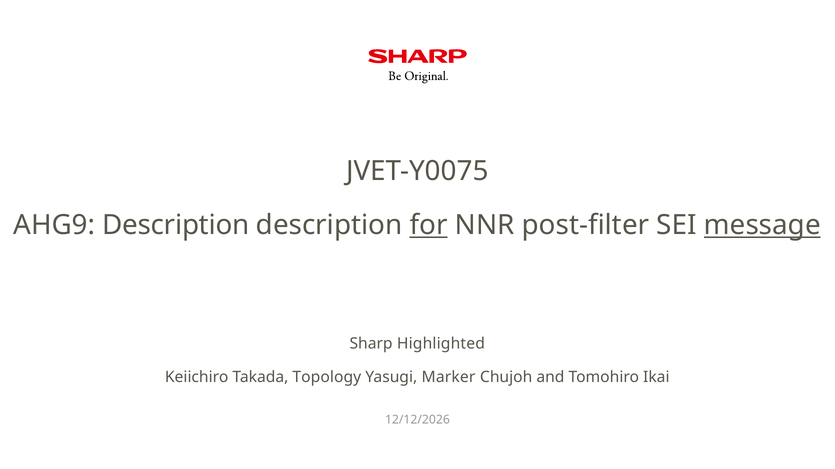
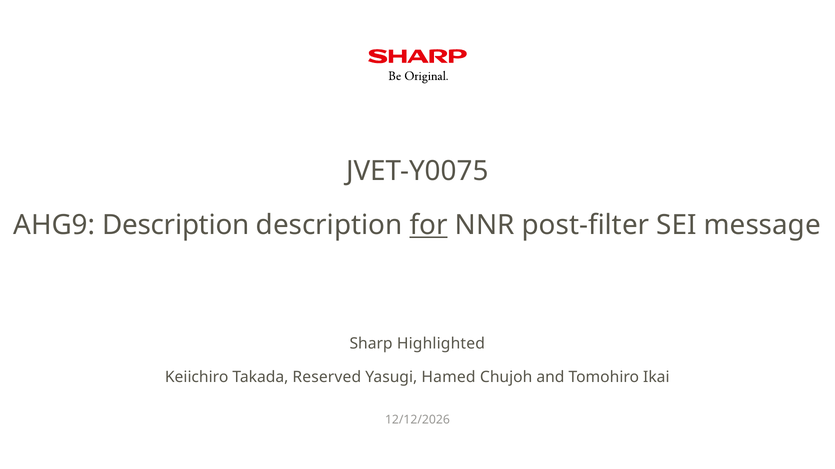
message underline: present -> none (762, 226)
Topology: Topology -> Reserved (327, 377)
Marker: Marker -> Hamed (449, 377)
